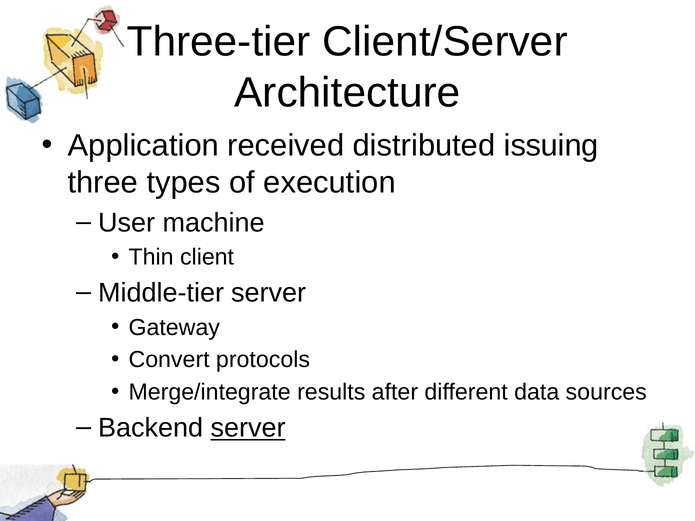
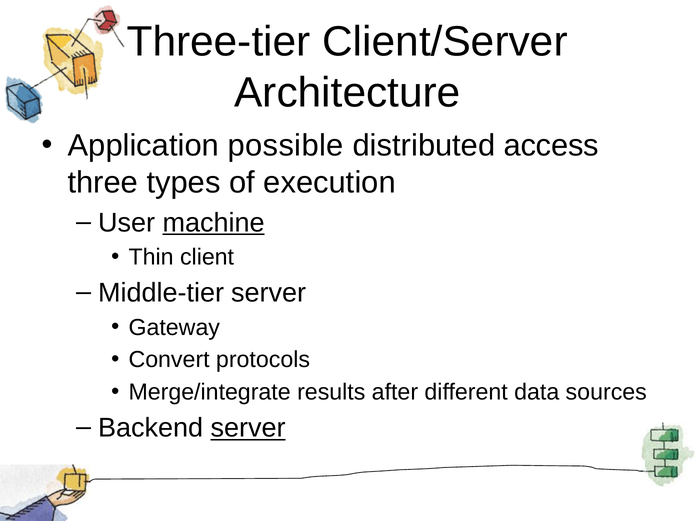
received: received -> possible (286, 146)
issuing: issuing -> access (551, 146)
machine underline: none -> present (214, 223)
